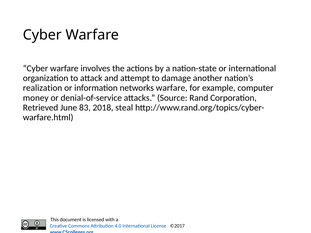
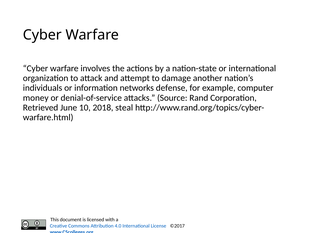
realization: realization -> individuals (43, 88)
networks warfare: warfare -> defense (172, 88)
83: 83 -> 10 (85, 108)
